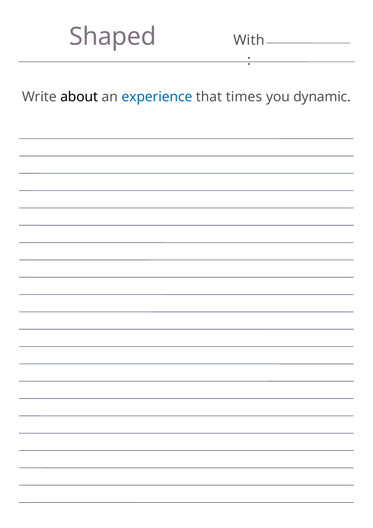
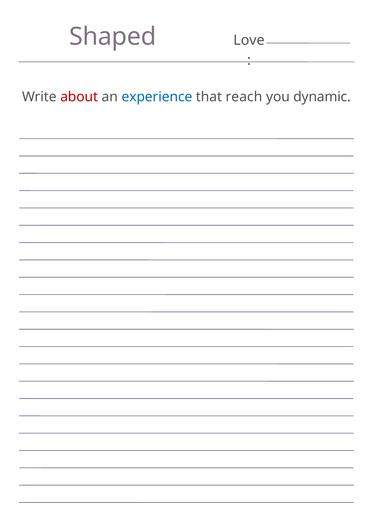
With: With -> Love (249, 40)
about colour: black -> red (79, 97)
times: times -> reach (244, 97)
